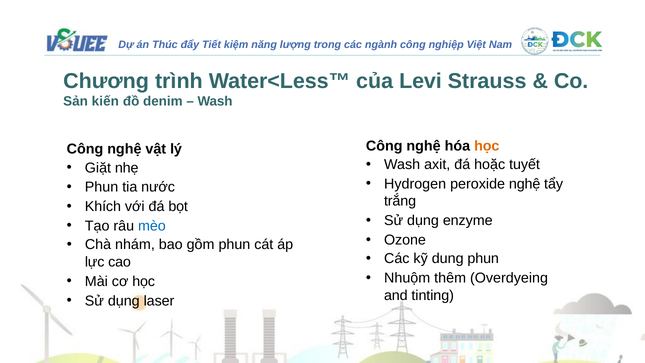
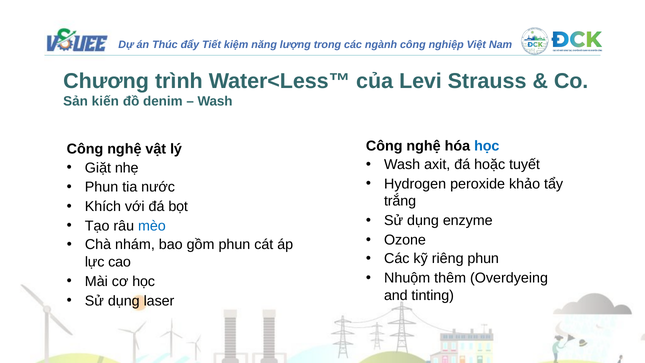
học colour: orange -> blue (487, 146)
peroxide nghệ: nghệ -> khảo (525, 184)
dung: dung -> riêng (448, 259)
